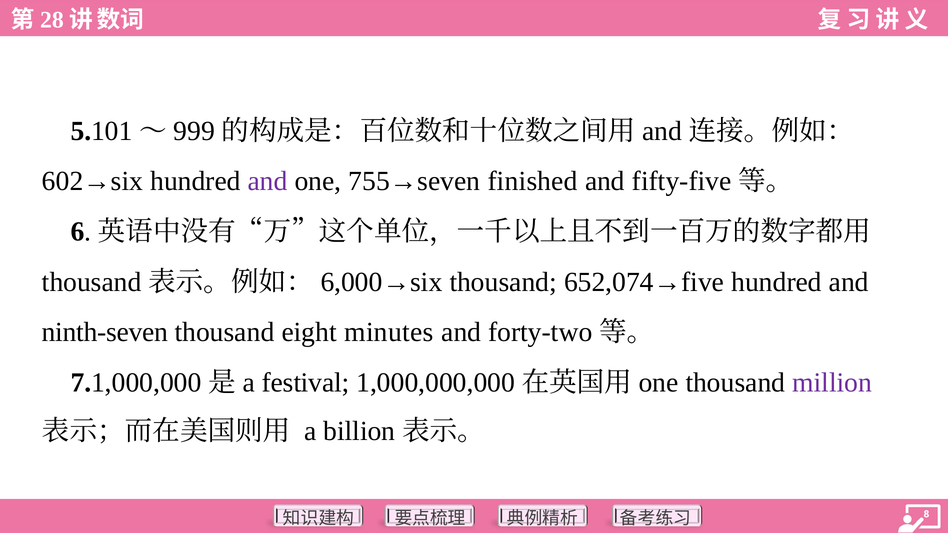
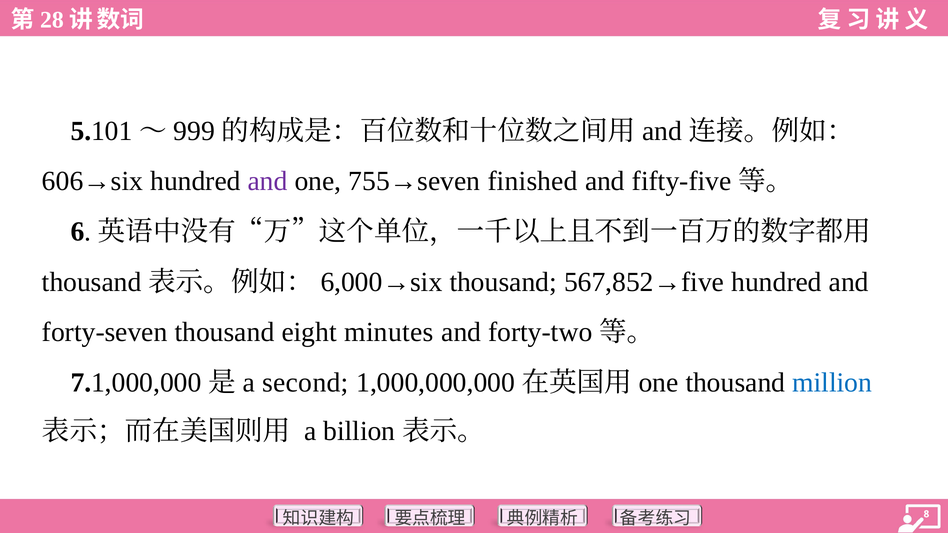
602→six: 602→six -> 606→six (93, 181)
652,074→five: 652,074→five -> 567,852→five (644, 282)
ninth-seven: ninth-seven -> forty-seven (105, 332)
festival: festival -> second (305, 383)
million colour: purple -> blue (832, 383)
